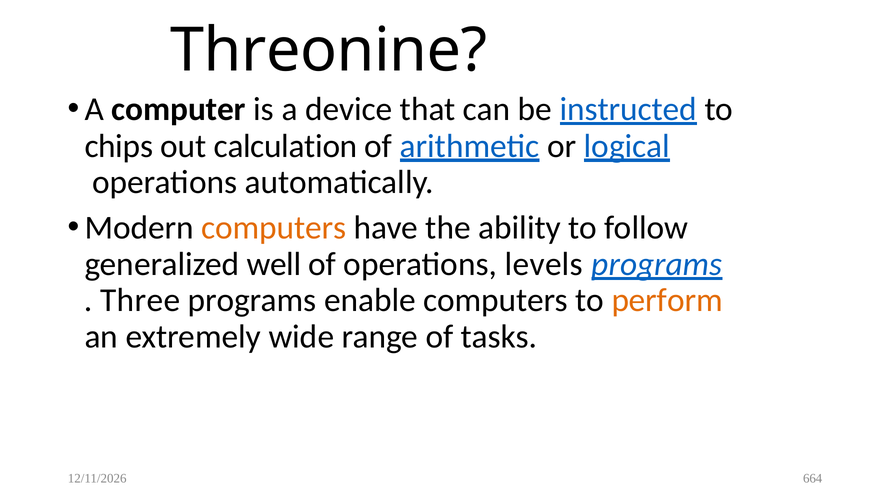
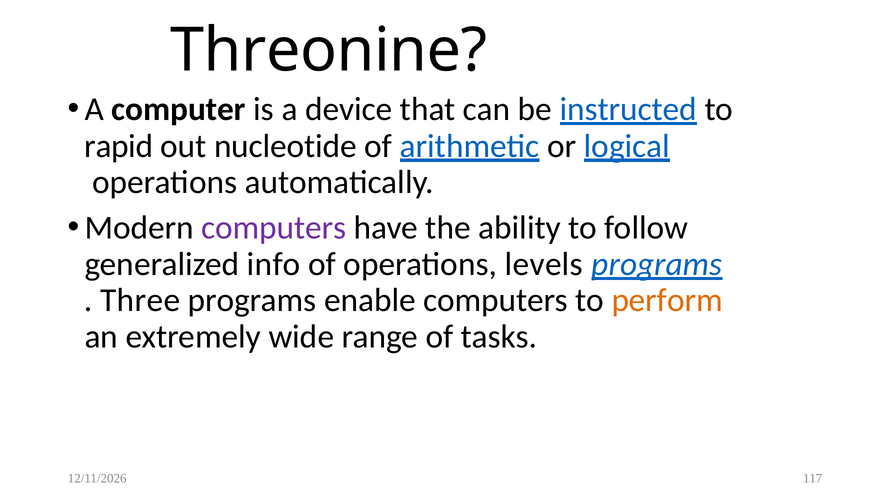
chips: chips -> rapid (119, 146)
calculation: calculation -> nucleotide (285, 146)
computers colour: orange -> purple (274, 227)
well: well -> info (274, 264)
664: 664 -> 117 (813, 478)
